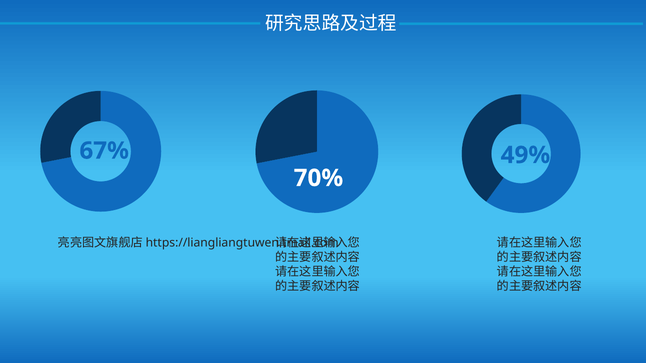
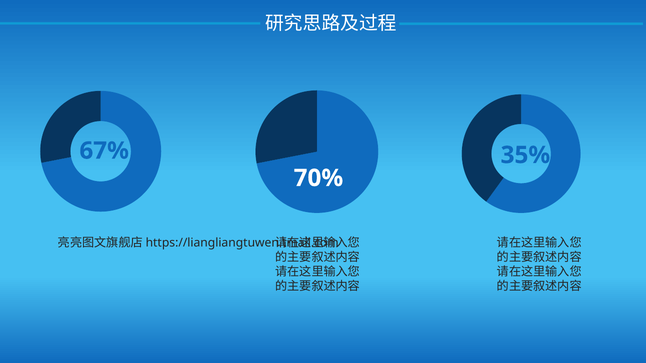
49%: 49% -> 35% (525, 155)
